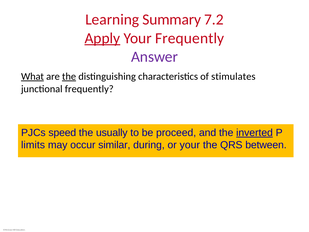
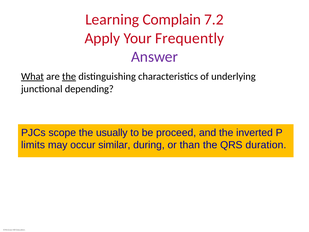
Summary: Summary -> Complain (172, 20)
Apply underline: present -> none (102, 38)
stimulates: stimulates -> underlying (233, 76)
junctional frequently: frequently -> depending (89, 89)
speed: speed -> scope (62, 133)
inverted underline: present -> none (255, 133)
or your: your -> than (190, 145)
between: between -> duration (266, 145)
